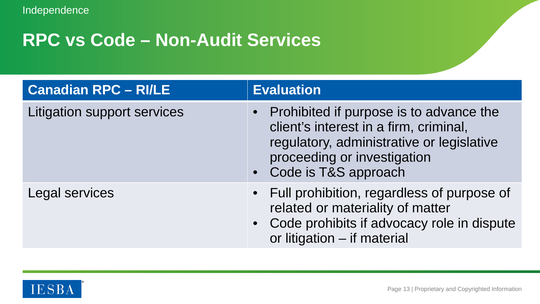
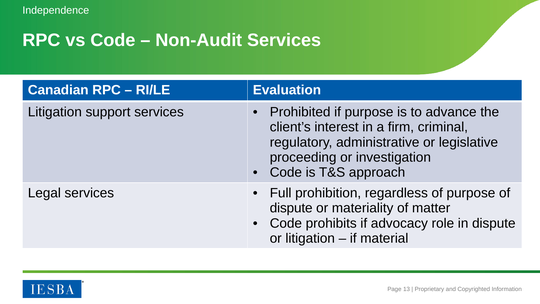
related: related -> dispute (291, 208)
